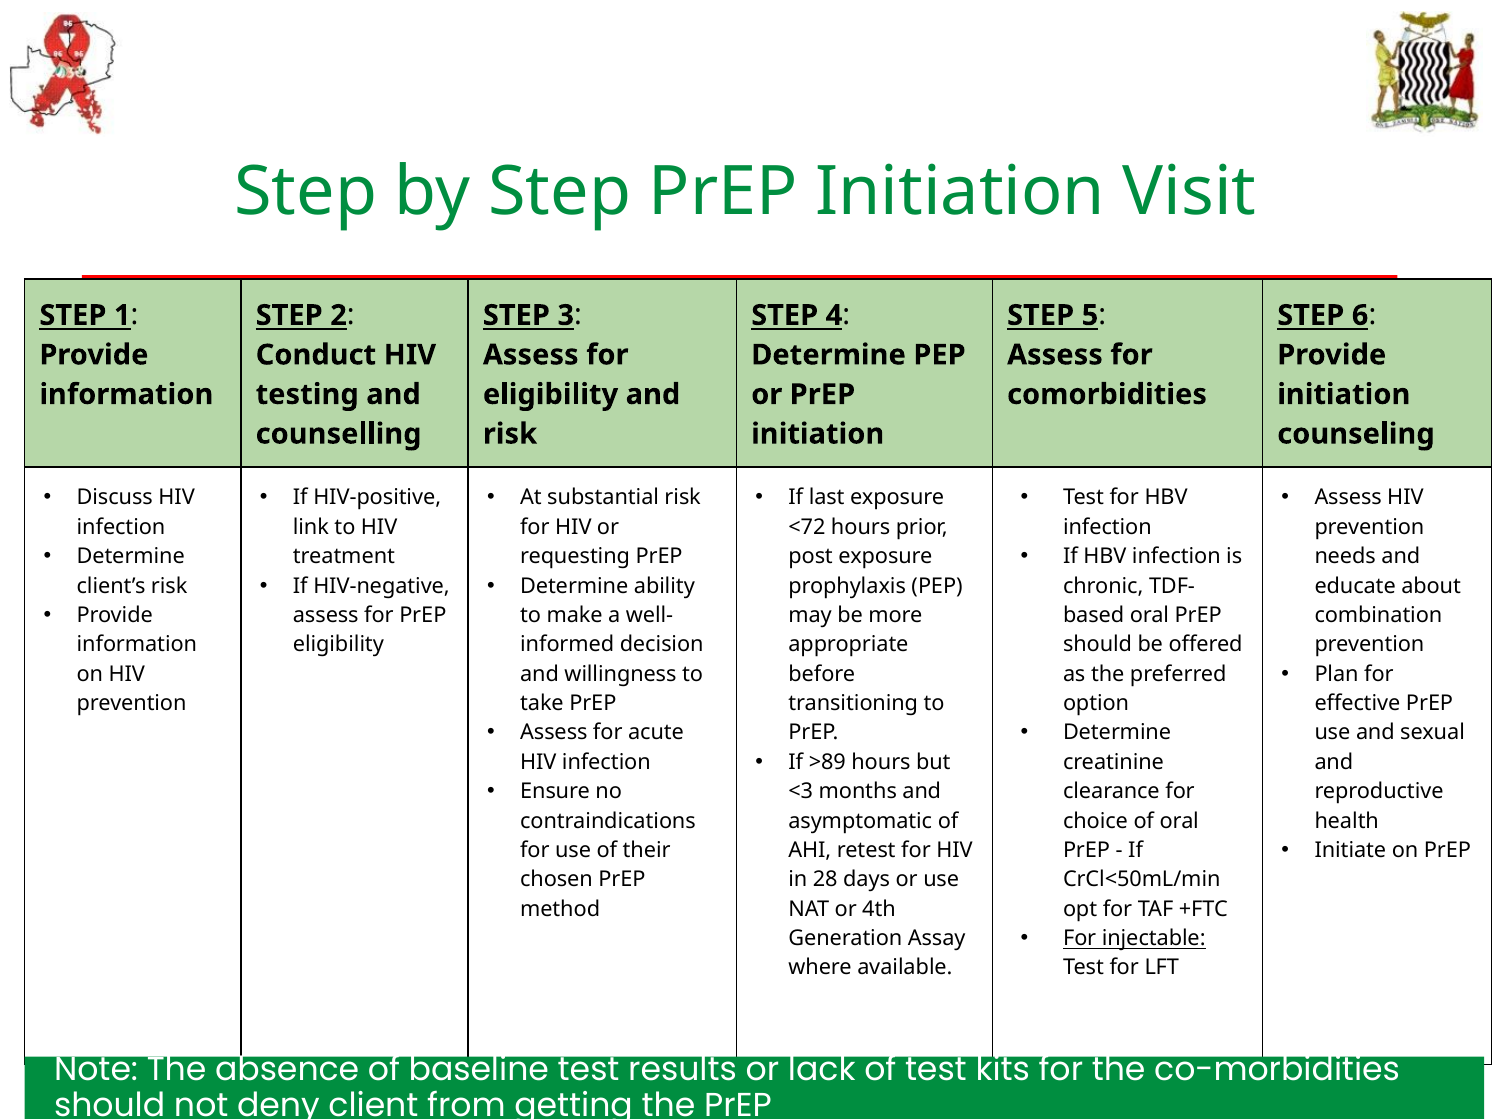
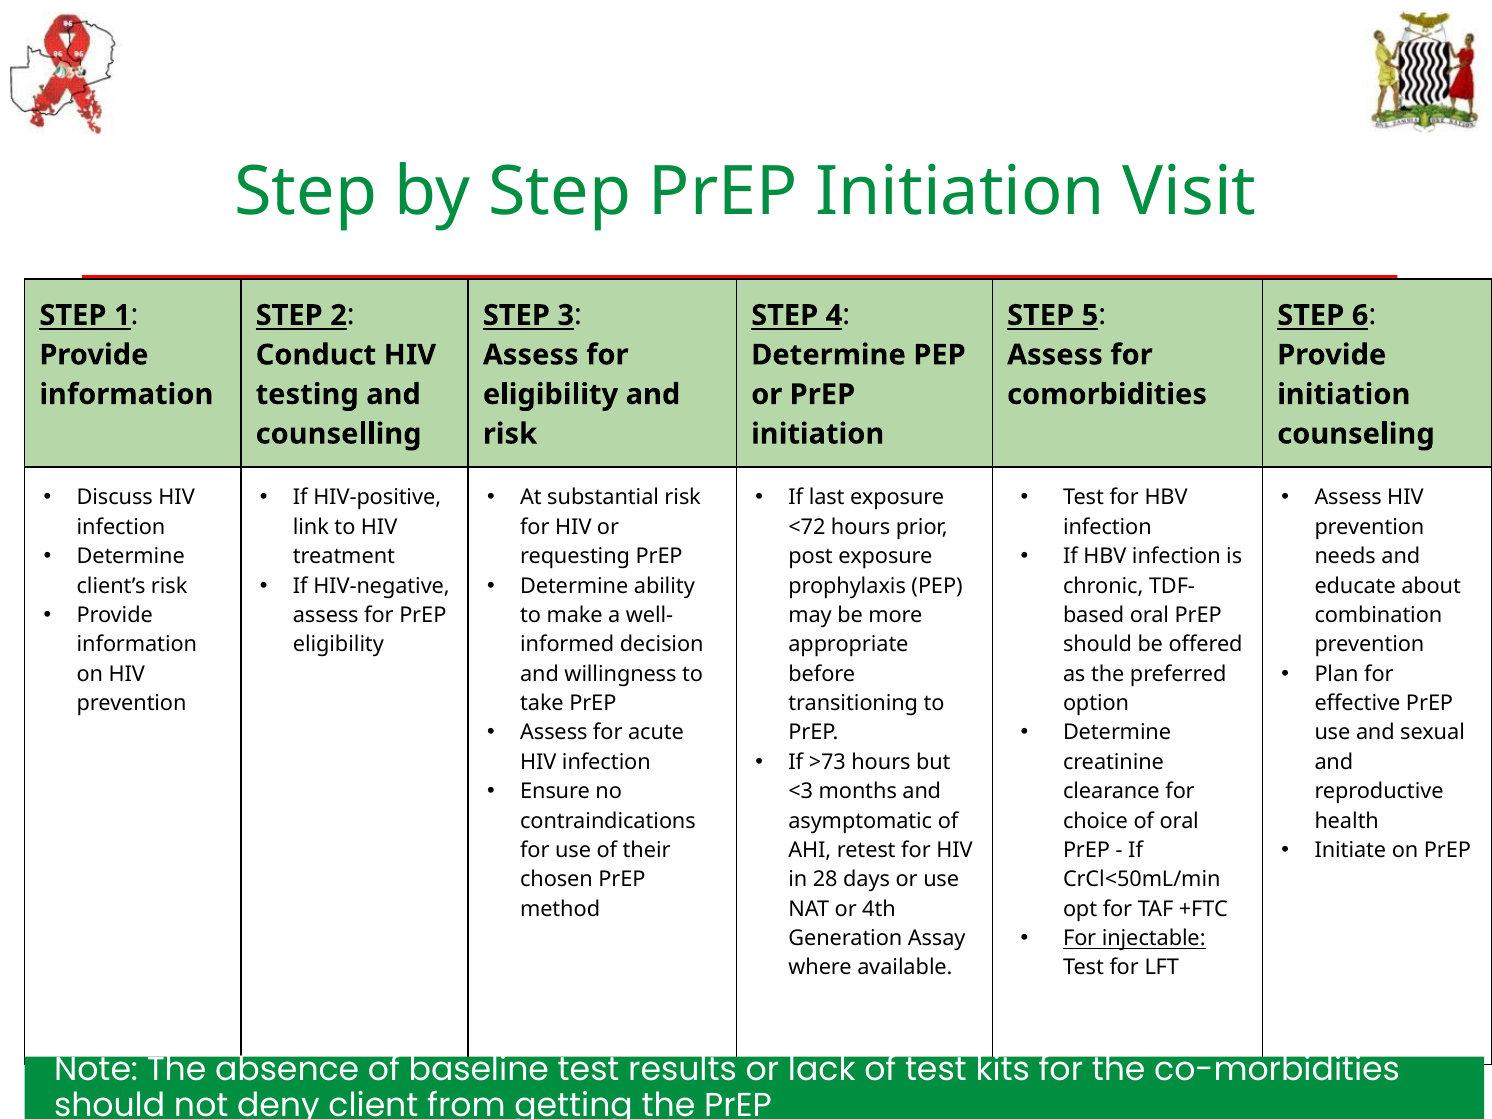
>89: >89 -> >73 (827, 762)
